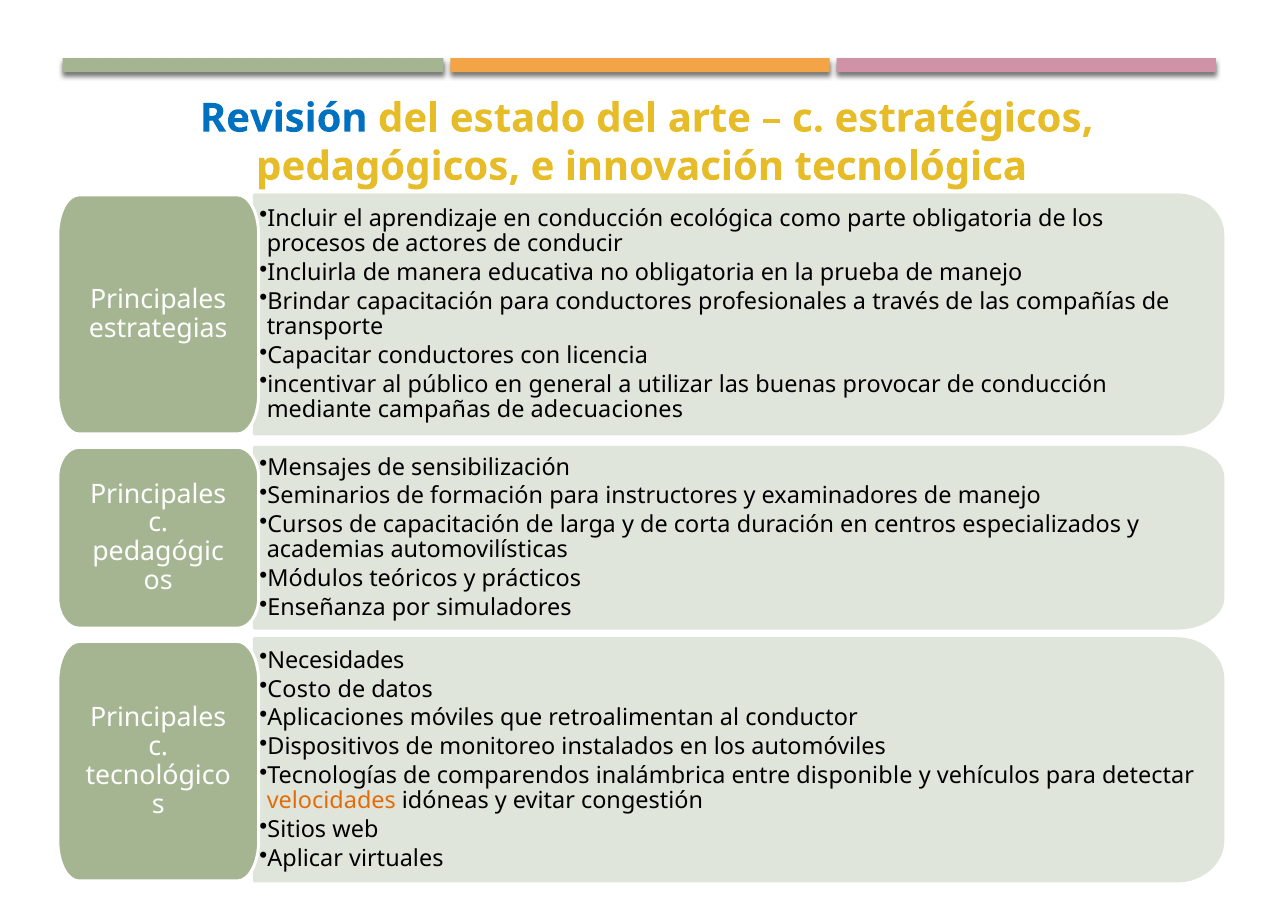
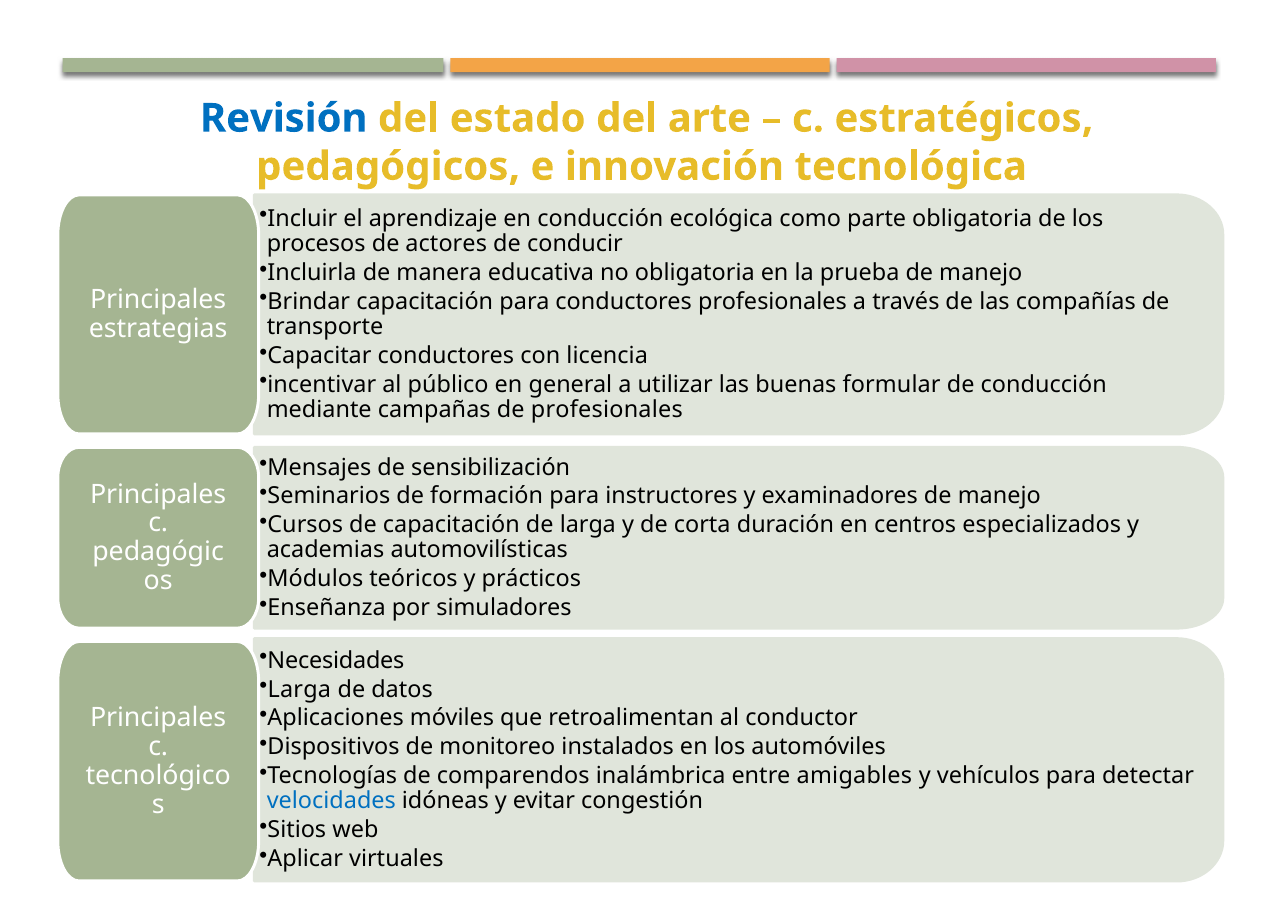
provocar: provocar -> formular (892, 385)
de adecuaciones: adecuaciones -> profesionales (607, 410)
Costo: Costo -> Larga (299, 689)
disponible: disponible -> amigables (854, 776)
velocidades colour: orange -> blue (331, 801)
